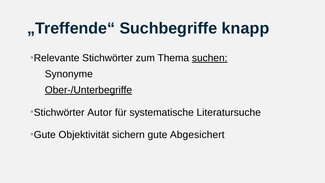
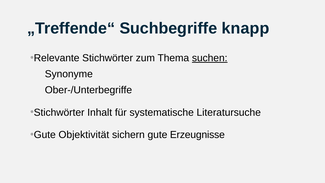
Ober-/Unterbegriffe underline: present -> none (88, 90)
Autor: Autor -> Inhalt (100, 112)
Abgesichert: Abgesichert -> Erzeugnisse (197, 135)
